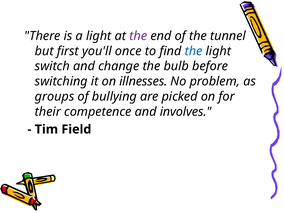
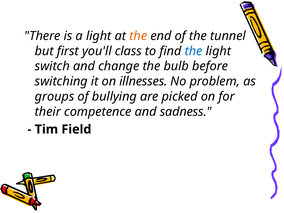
the colour: purple -> orange (138, 36)
once: once -> class (128, 51)
involves: involves -> sadness (186, 112)
